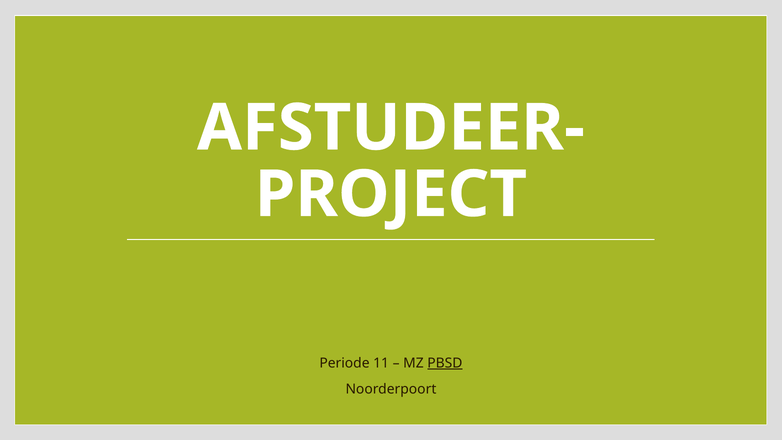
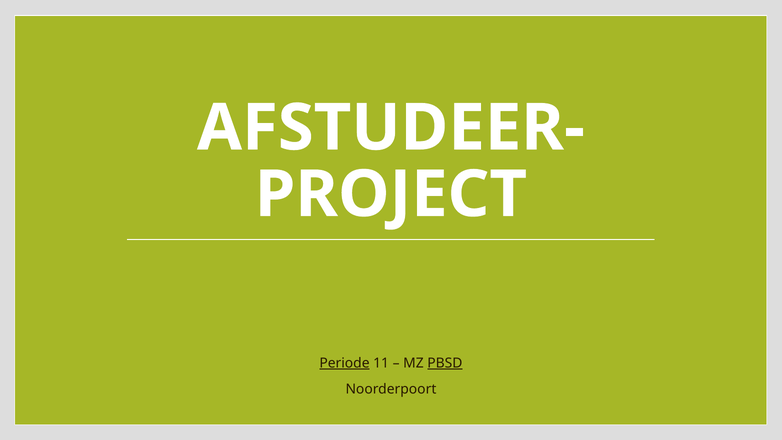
Periode underline: none -> present (344, 363)
